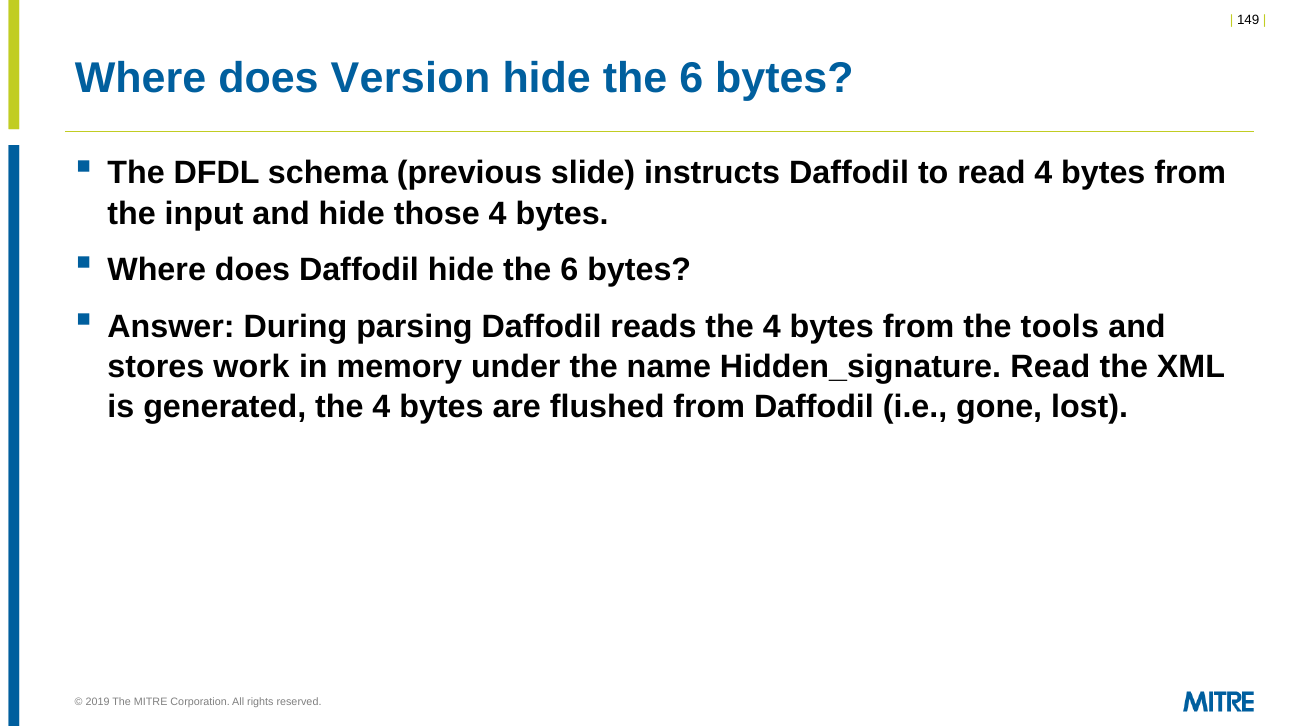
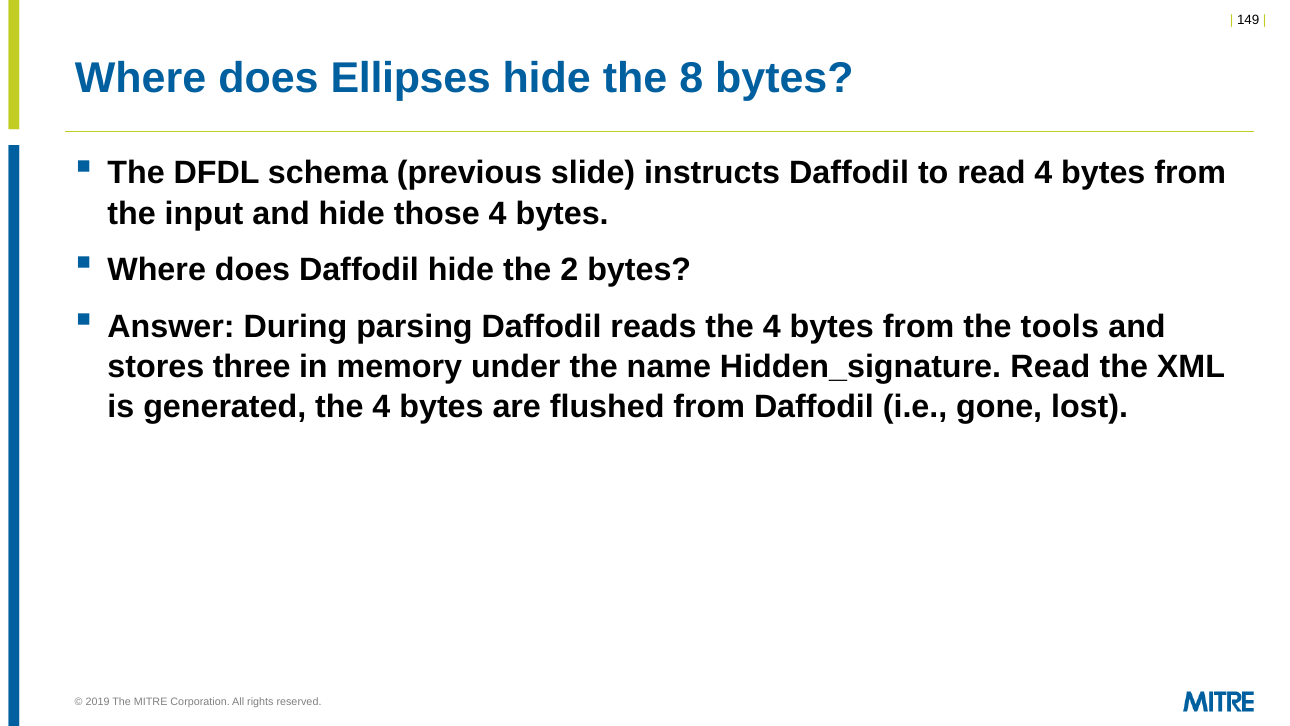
Version: Version -> Ellipses (411, 78)
6: 6 -> 8 (691, 78)
Daffodil hide the 6: 6 -> 2 (569, 270)
work: work -> three (252, 367)
